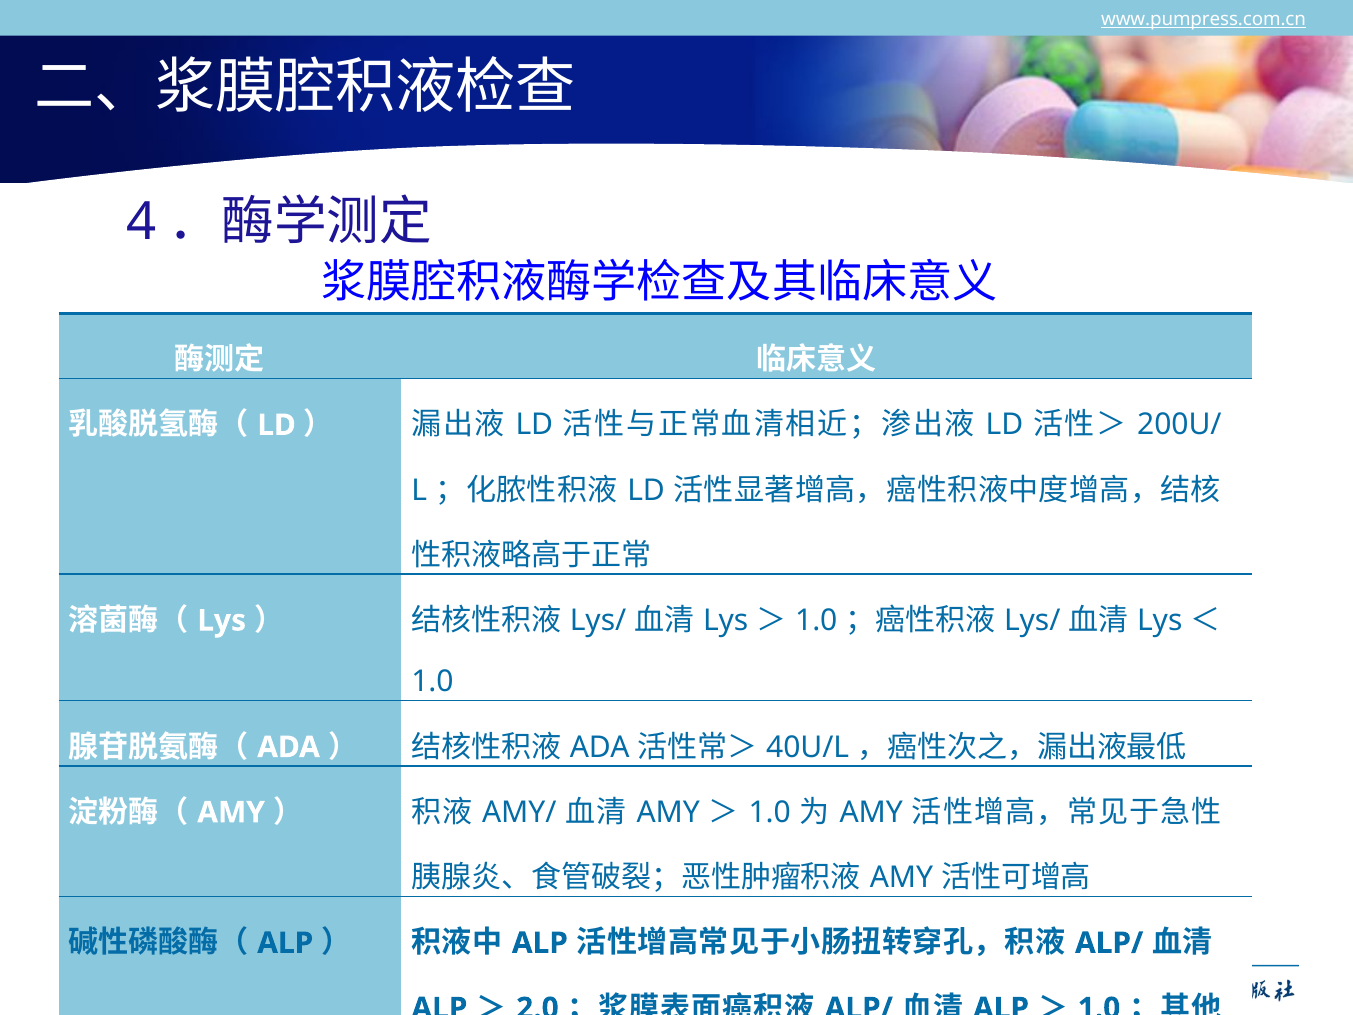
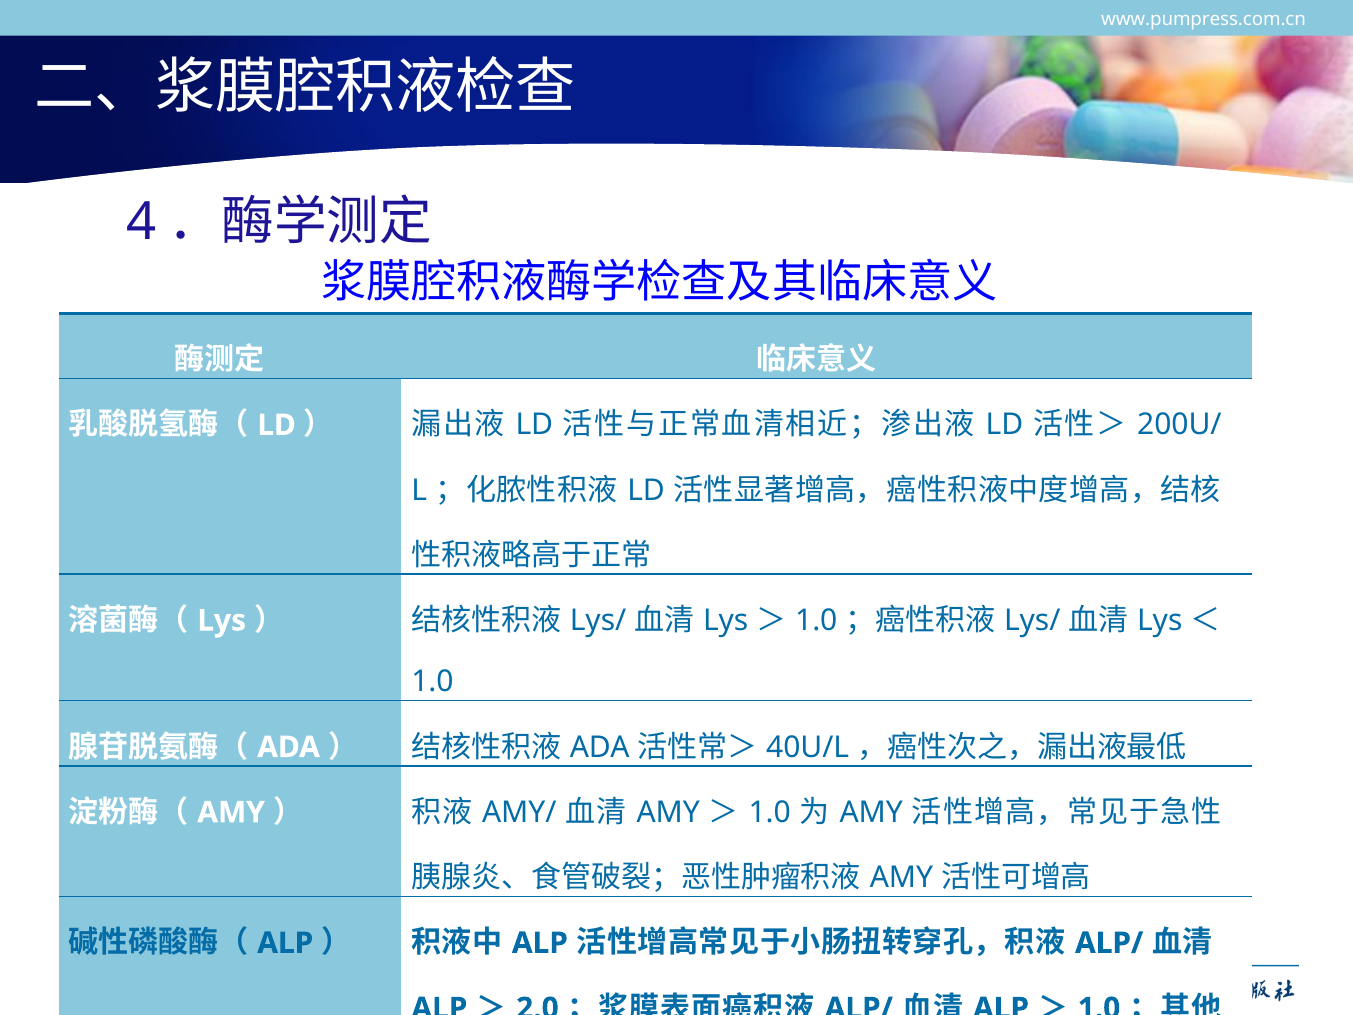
www.pumpress.com.cn underline: present -> none (1204, 19)
